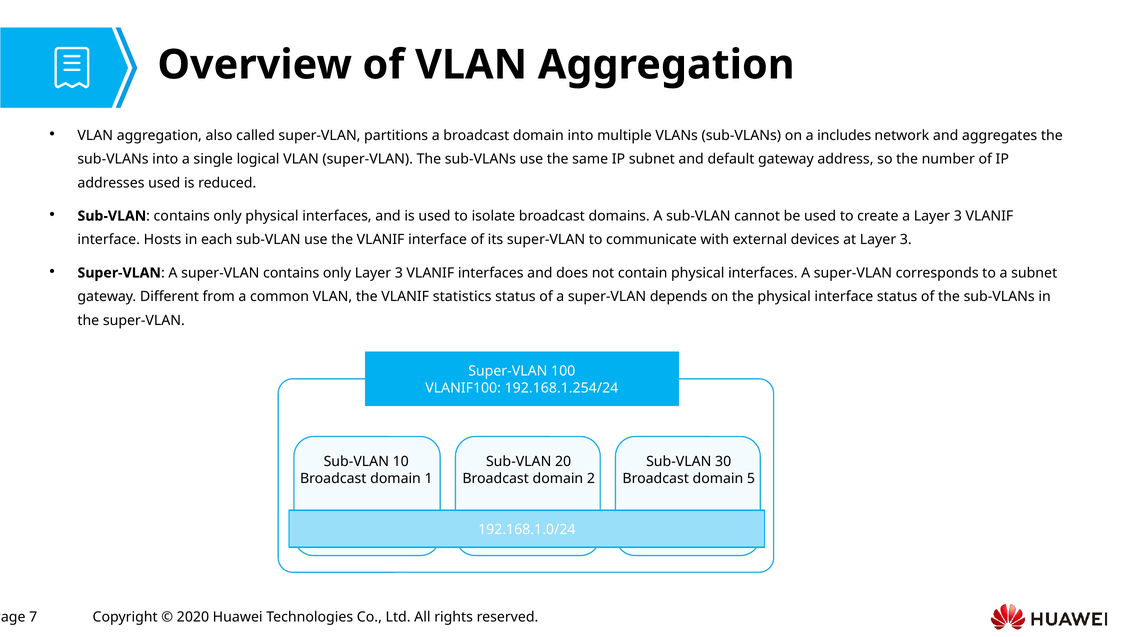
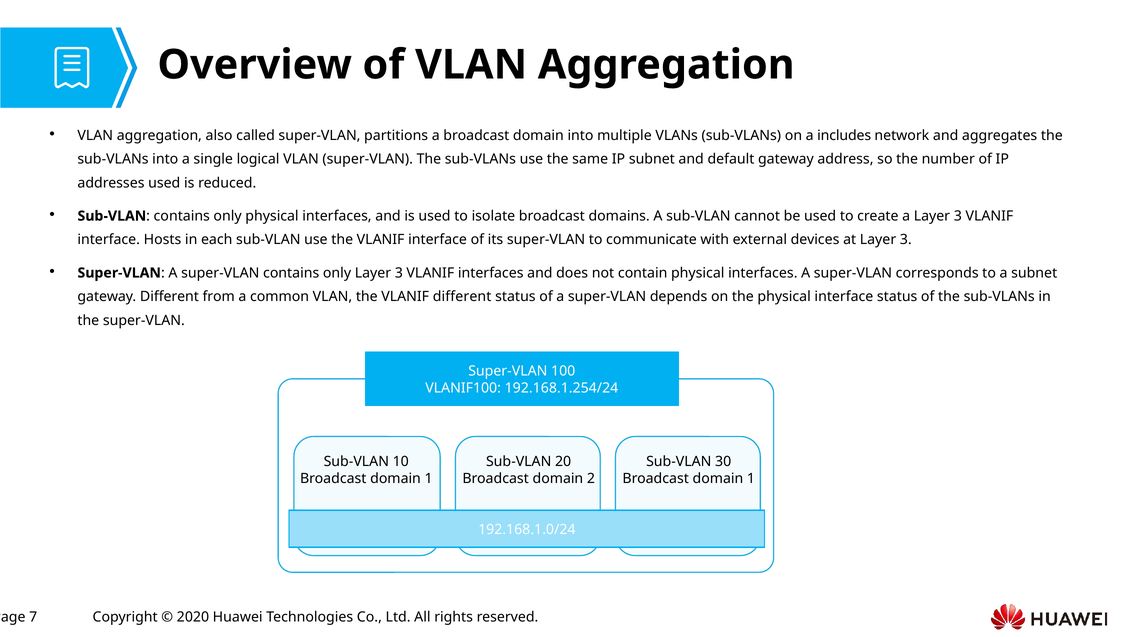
VLANIF statistics: statistics -> different (462, 297)
5: 5 -> 1 (751, 478)
